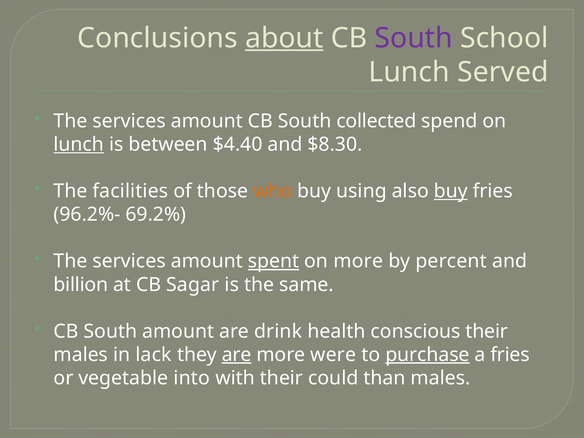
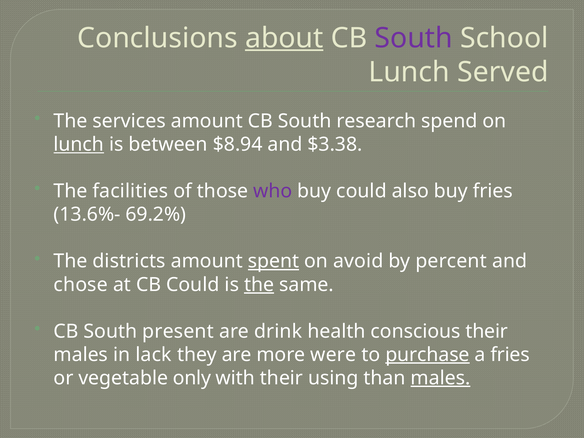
collected: collected -> research (376, 121)
$4.40: $4.40 -> $8.94 (238, 144)
$8.30: $8.30 -> $3.38 (335, 144)
who colour: orange -> purple (273, 191)
buy using: using -> could (361, 191)
buy underline: present -> none (451, 191)
96.2%-: 96.2%- -> 13.6%- (87, 215)
services: services -> districts (129, 261)
on more: more -> avoid (358, 261)
billion: billion -> chose (81, 285)
CB Sagar: Sagar -> Could (193, 285)
the underline: none -> present (259, 285)
South amount: amount -> present (178, 331)
are underline: present -> none (237, 355)
into: into -> only (192, 378)
could: could -> using (333, 378)
males underline: none -> present (440, 378)
